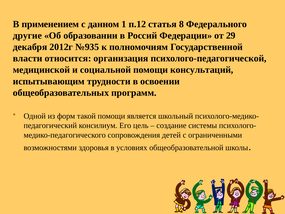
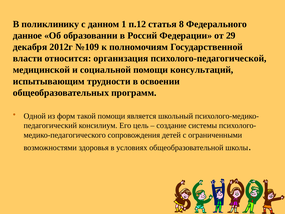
применением: применением -> поликлинику (50, 24)
другие: другие -> данное (27, 36)
№935: №935 -> №109 (87, 47)
